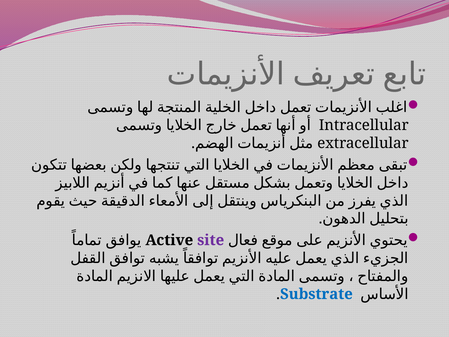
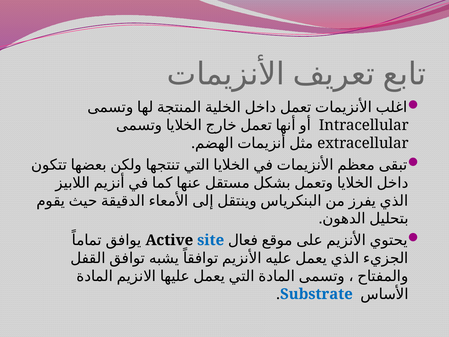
site colour: purple -> blue (211, 240)
